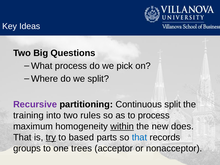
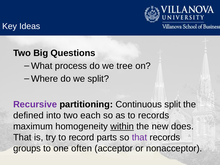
pick: pick -> tree (125, 66)
training: training -> defined (28, 115)
rules: rules -> each (91, 115)
to process: process -> records (154, 115)
try underline: present -> none (51, 137)
based: based -> record (81, 137)
that colour: blue -> purple (139, 137)
trees: trees -> often (82, 148)
